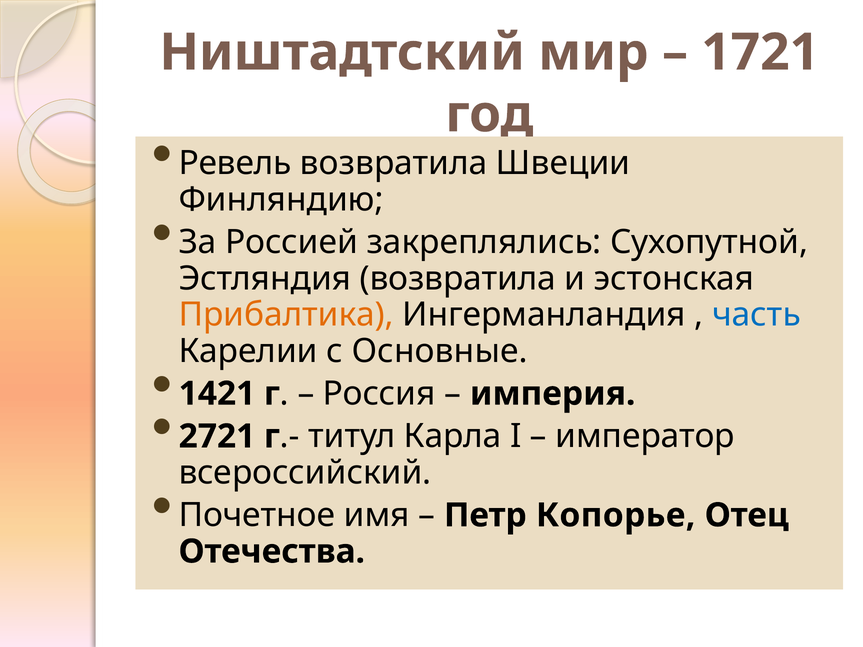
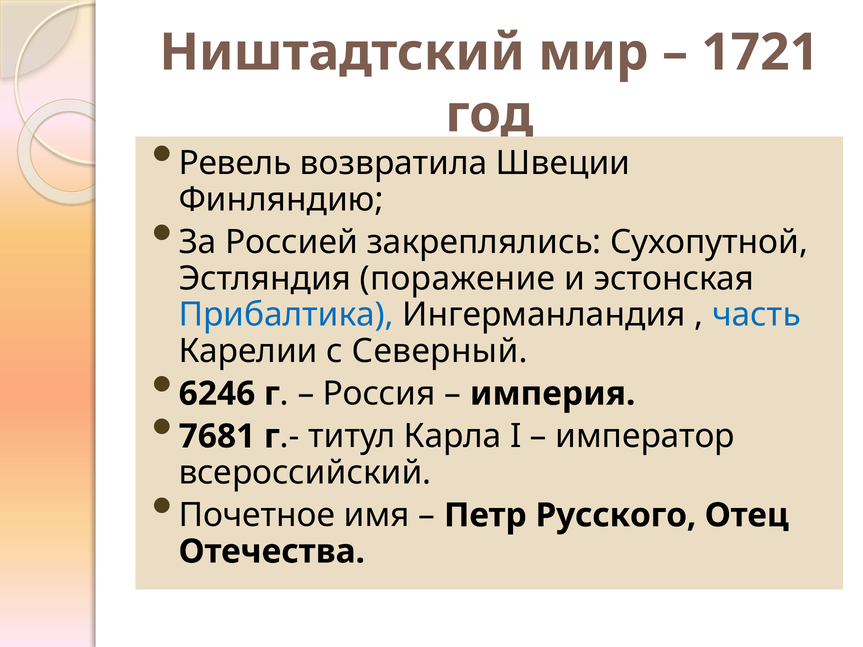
Эстляндия возвратила: возвратила -> поражение (458, 279)
Прибалтика colour: orange -> blue (286, 315)
Основные: Основные -> Северный (440, 351)
1421: 1421 -> 6246 (217, 394)
2721: 2721 -> 7681 (217, 437)
Копорье: Копорье -> Русского (616, 515)
